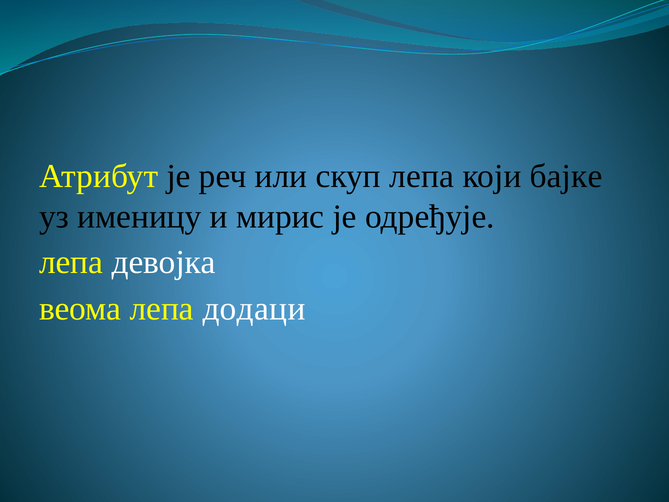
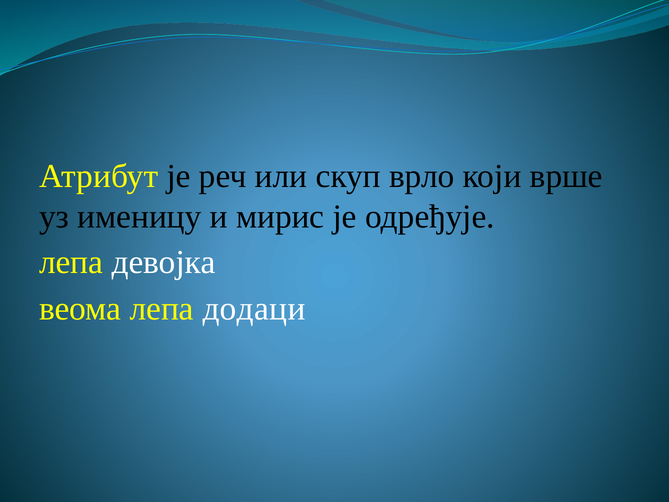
скуп лепа: лепа -> врло (422, 176)
бајке: бајке -> врше (566, 176)
